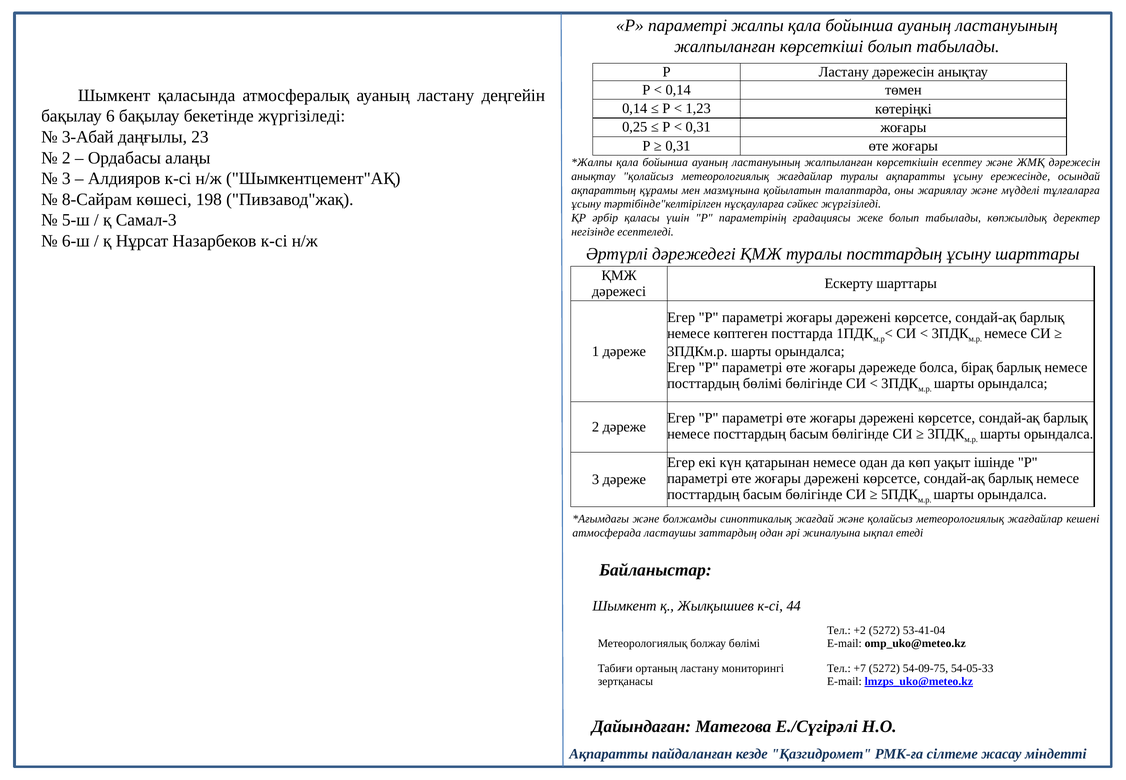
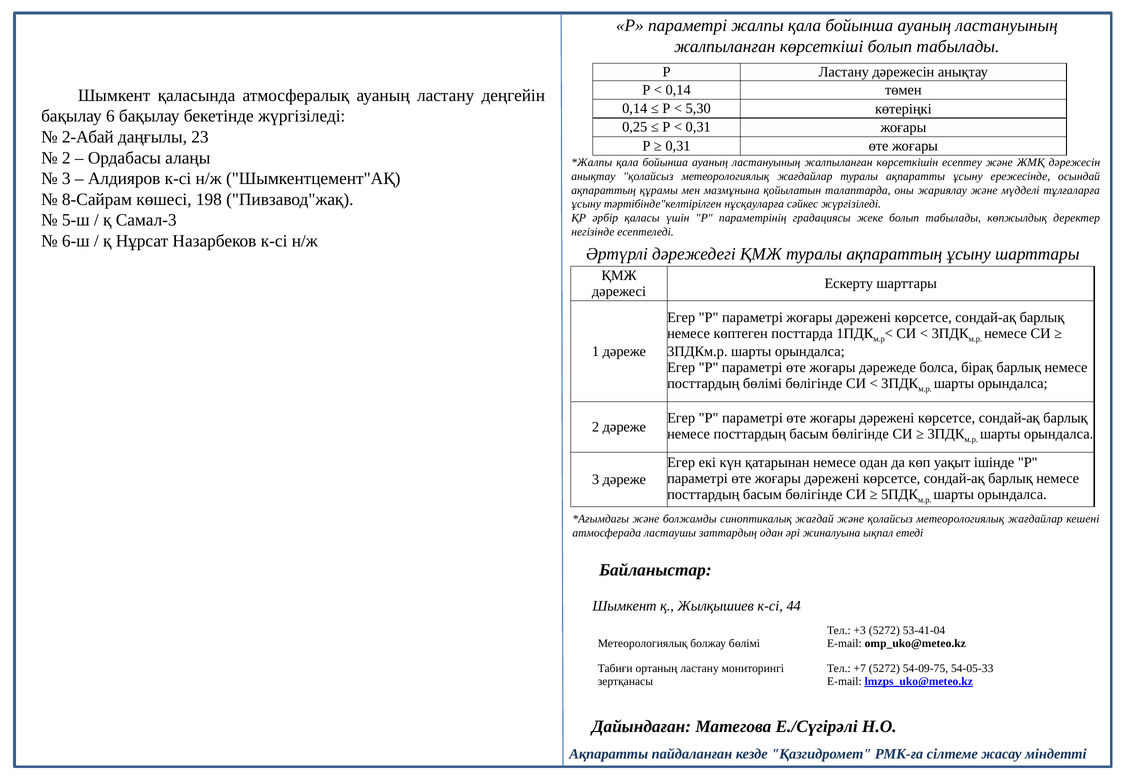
1,23: 1,23 -> 5,30 (698, 109)
3-Абай: 3-Абай -> 2-Абай (88, 137)
туралы посттардың: посттардың -> ақпараттың (894, 254)
+2: +2 -> +3 (860, 630)
